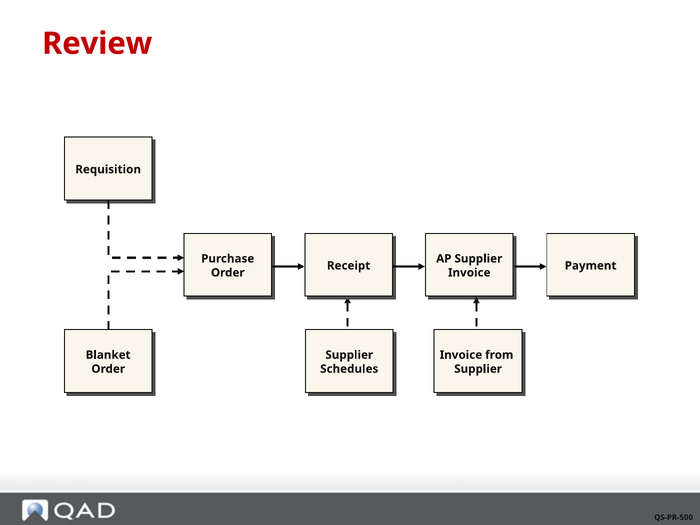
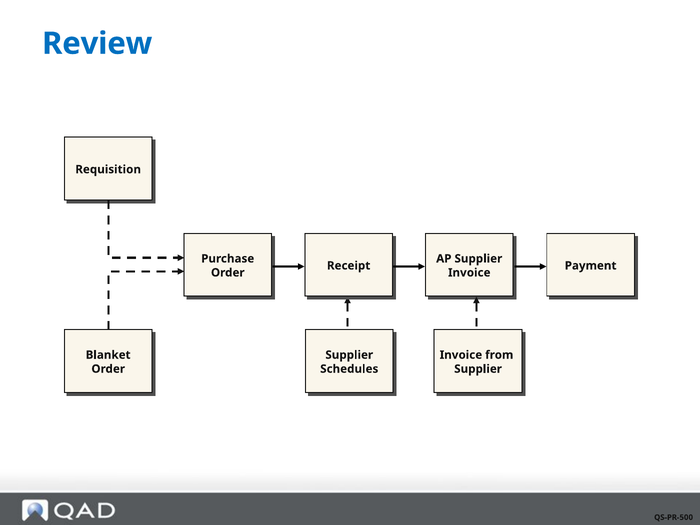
Review colour: red -> blue (97, 44)
